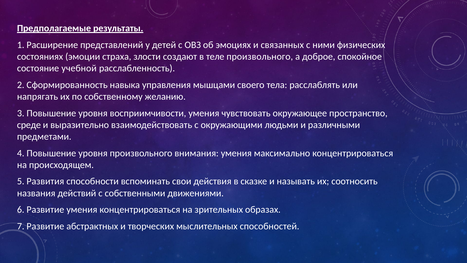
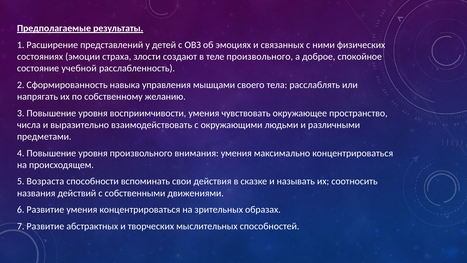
среде: среде -> числа (29, 125)
Развития: Развития -> Возраста (45, 181)
